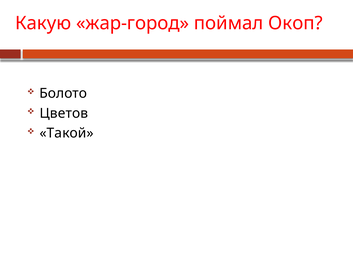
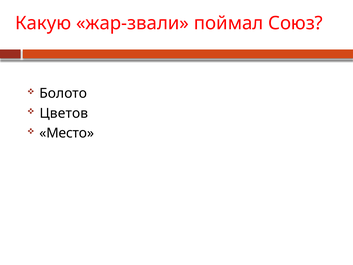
жар-город: жар-город -> жар-звали (133, 23)
Окоп: Окоп -> Союз (296, 23)
Такой: Такой -> Место (67, 133)
